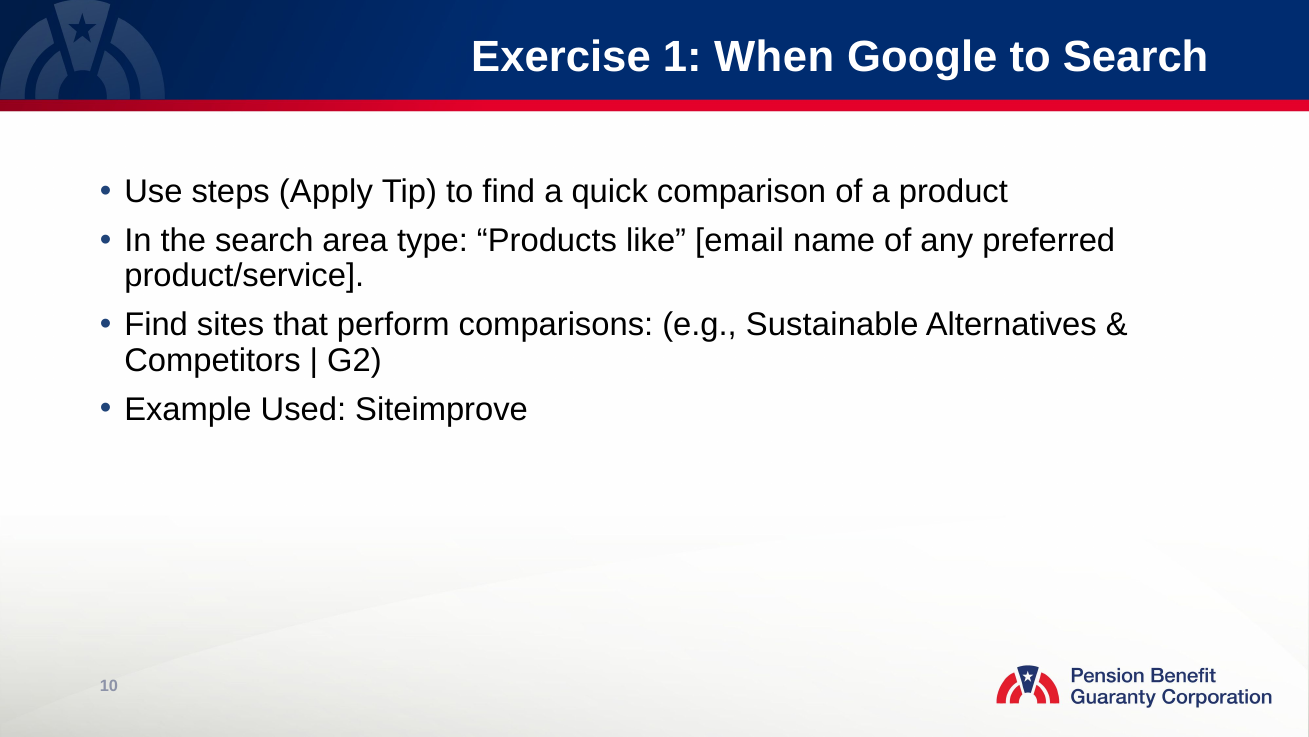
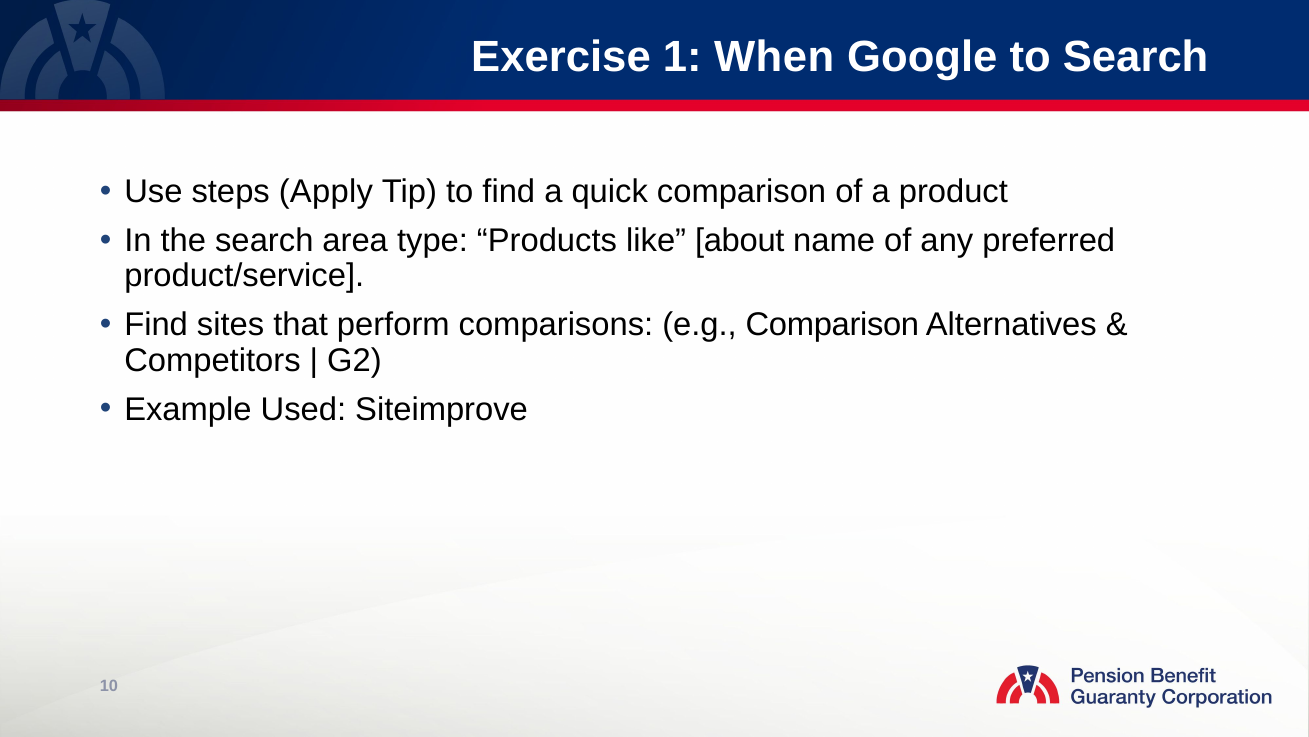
email: email -> about (740, 240)
e.g Sustainable: Sustainable -> Comparison (832, 325)
